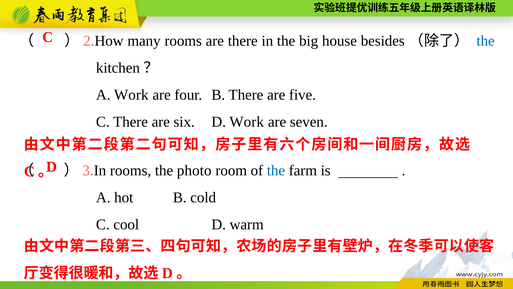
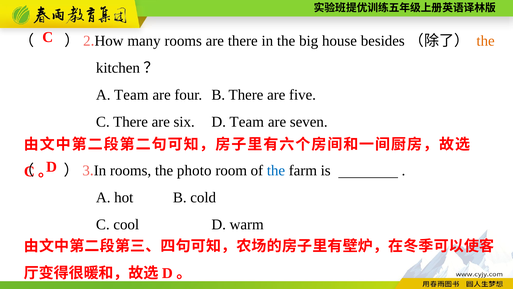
the colour: blue -> orange (486, 41)
A Work: Work -> Team (131, 95)
D Work: Work -> Team (247, 122)
